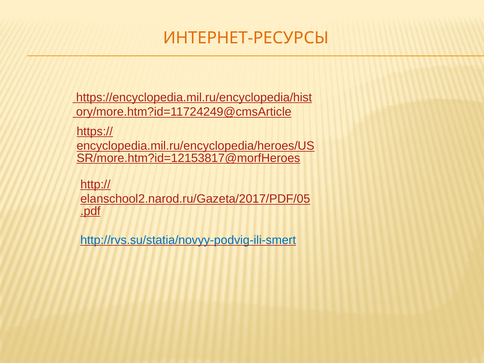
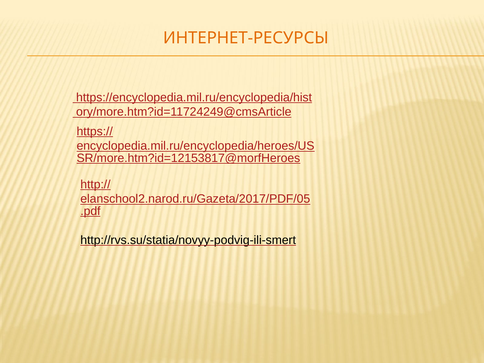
http://rvs.su/statia/novyy-podvig-ili-smert colour: blue -> black (188, 240)
